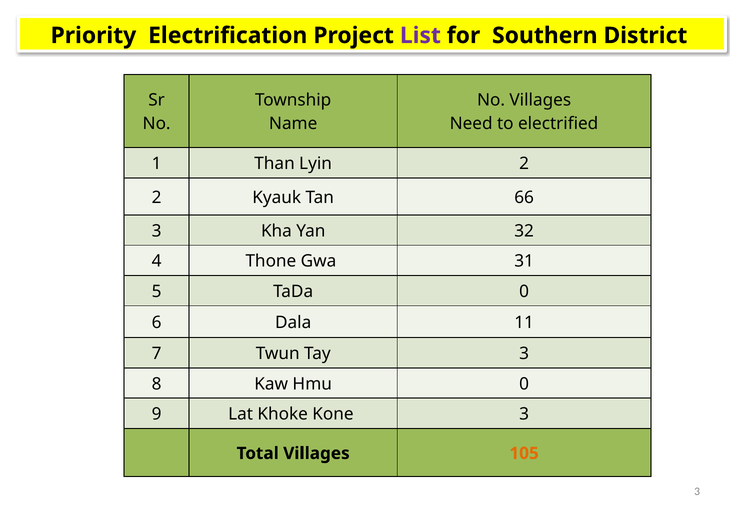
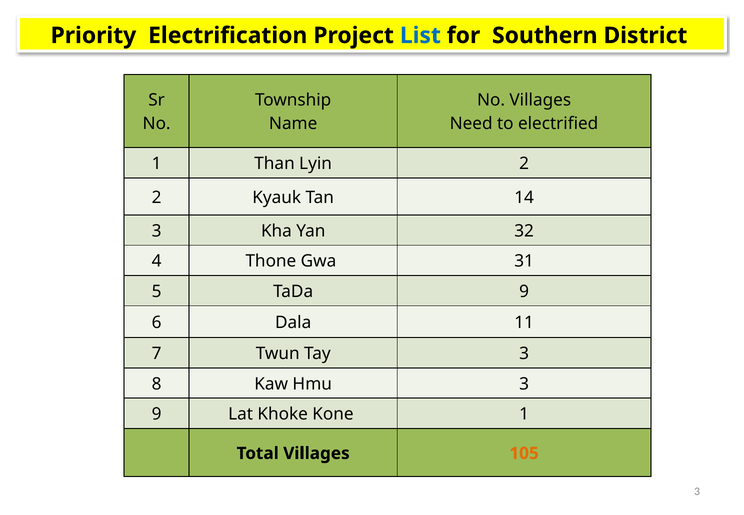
List colour: purple -> blue (420, 36)
66: 66 -> 14 (524, 197)
TaDa 0: 0 -> 9 (524, 292)
Hmu 0: 0 -> 3 (524, 384)
Kone 3: 3 -> 1 (524, 414)
